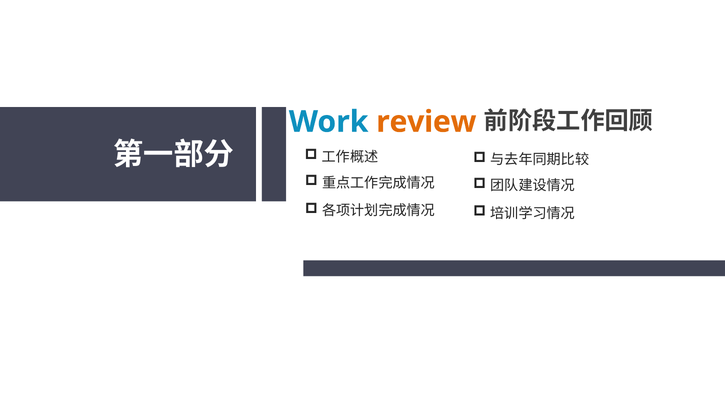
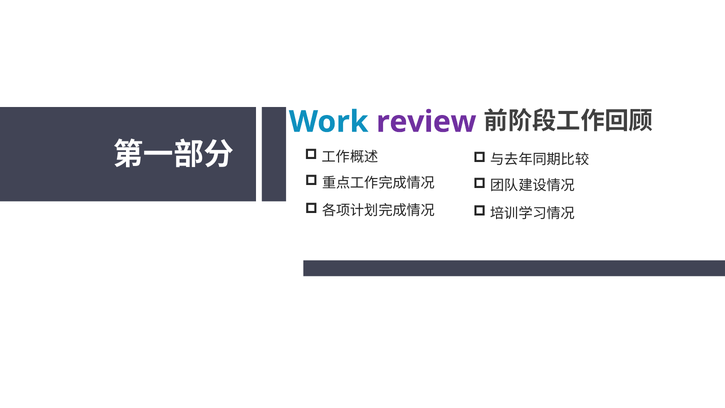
review colour: orange -> purple (426, 122)
